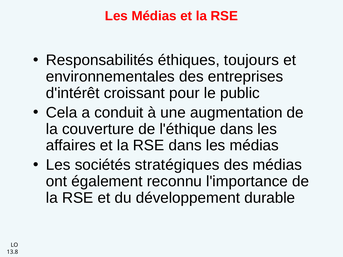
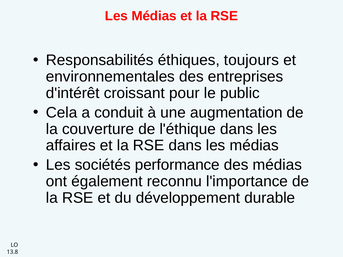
stratégiques: stratégiques -> performance (177, 165)
